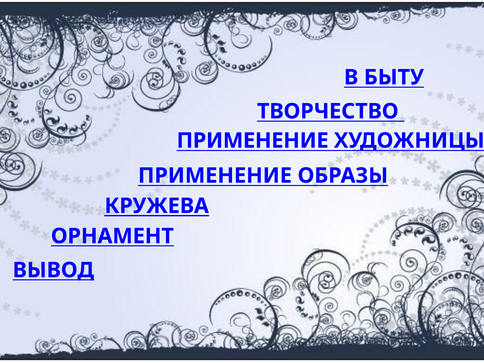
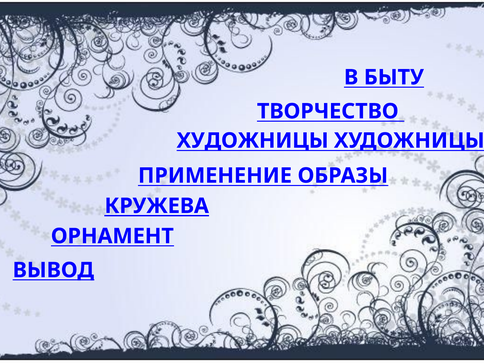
ПРИМЕНЕНИЕ: ПРИМЕНЕНИЕ -> ХУДОЖНИЦЫ (253, 141)
